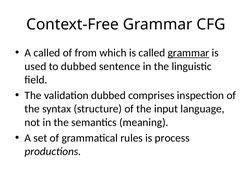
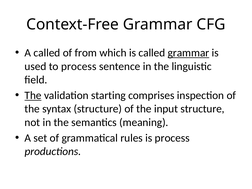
to dubbed: dubbed -> process (79, 66)
The underline: none -> present (33, 95)
validation dubbed: dubbed -> starting (108, 95)
input language: language -> structure (203, 109)
